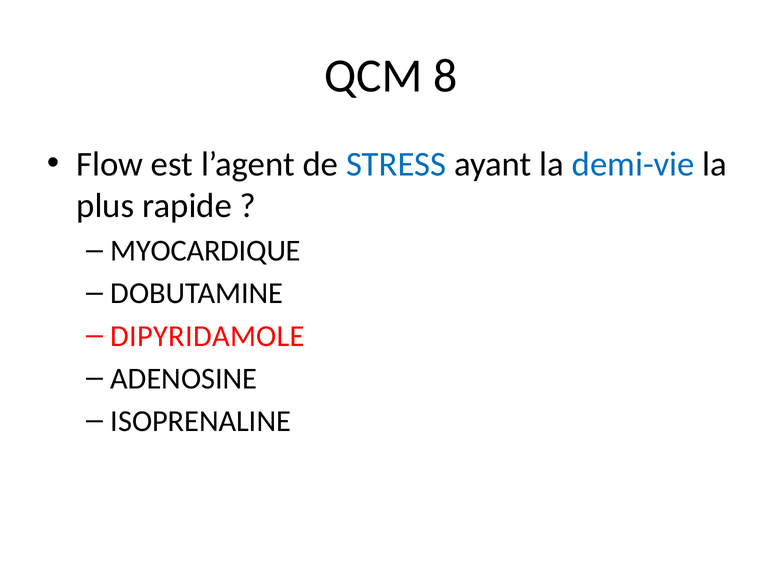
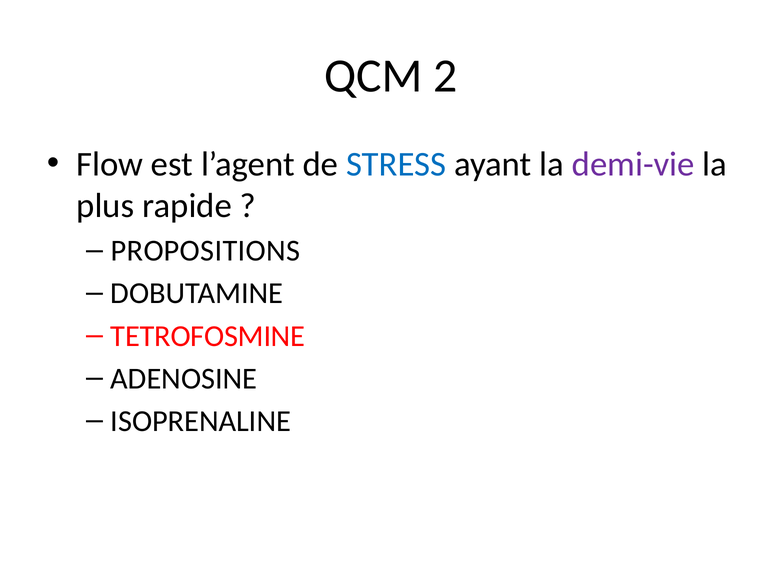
8: 8 -> 2 (446, 76)
demi-vie colour: blue -> purple (633, 164)
MYOCARDIQUE: MYOCARDIQUE -> PROPOSITIONS (205, 251)
DIPYRIDAMOLE: DIPYRIDAMOLE -> TETROFOSMINE (208, 336)
